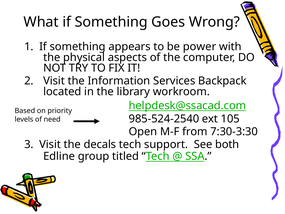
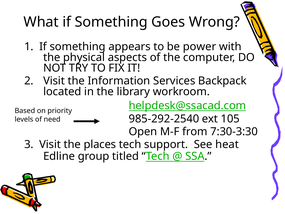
985-524-2540: 985-524-2540 -> 985-292-2540 (164, 119)
decals: decals -> places (100, 144)
both: both -> heat (227, 144)
